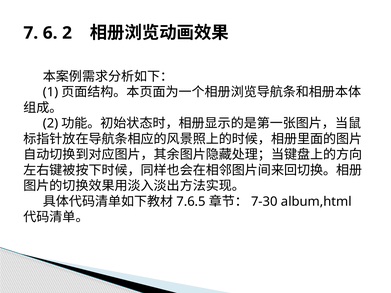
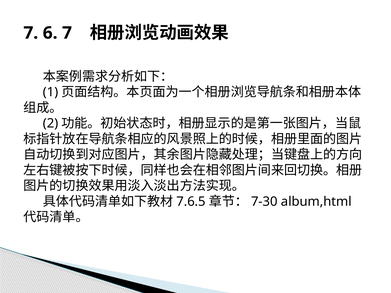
6 2: 2 -> 7 (67, 33)
